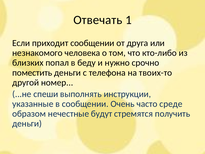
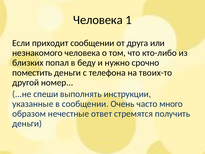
Отвечать: Отвечать -> Человека (98, 20)
среде: среде -> много (171, 104)
будут: будут -> ответ (102, 114)
